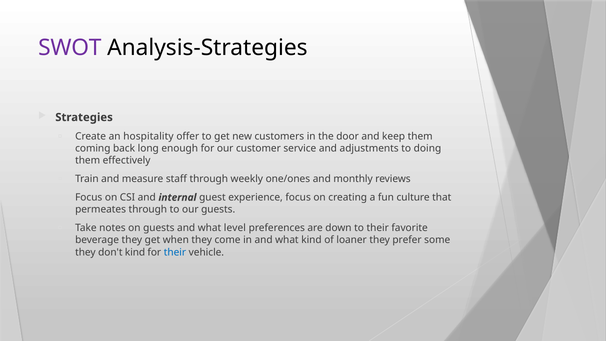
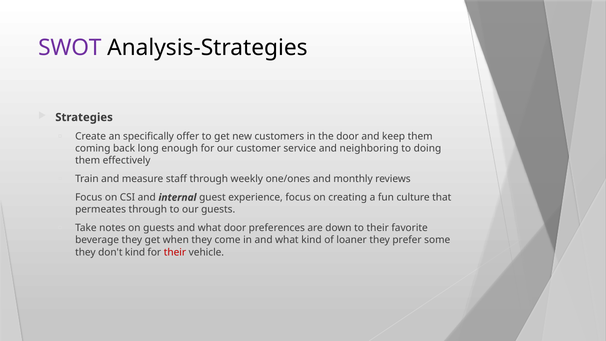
hospitality: hospitality -> specifically (148, 136)
adjustments: adjustments -> neighboring (369, 148)
what level: level -> door (235, 228)
their colour: blue -> red (175, 252)
